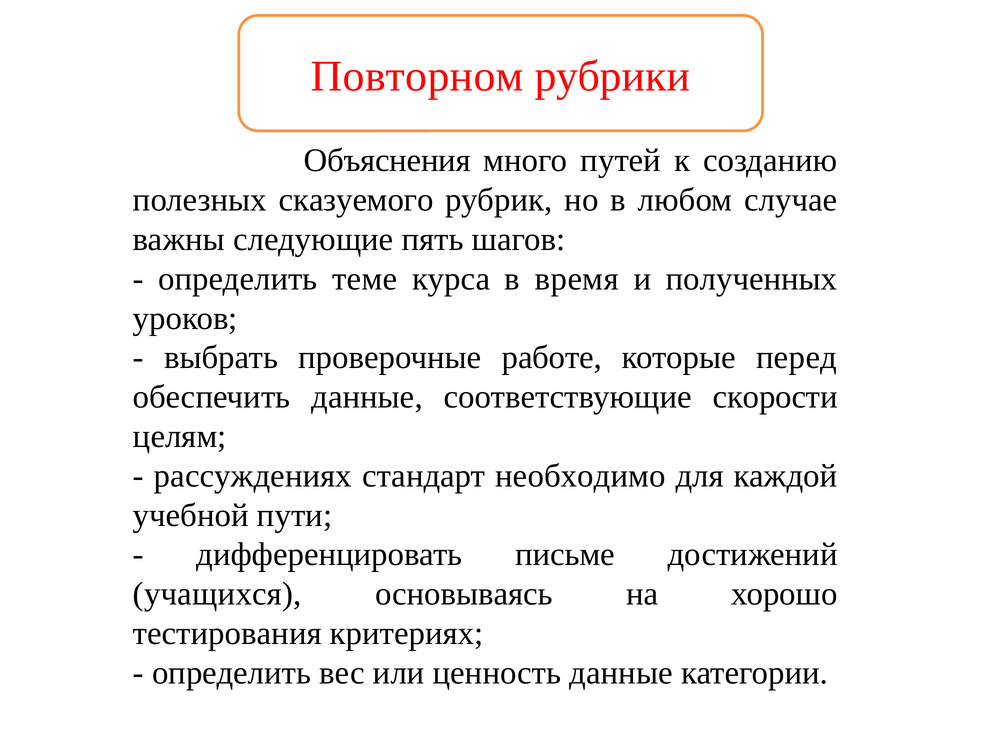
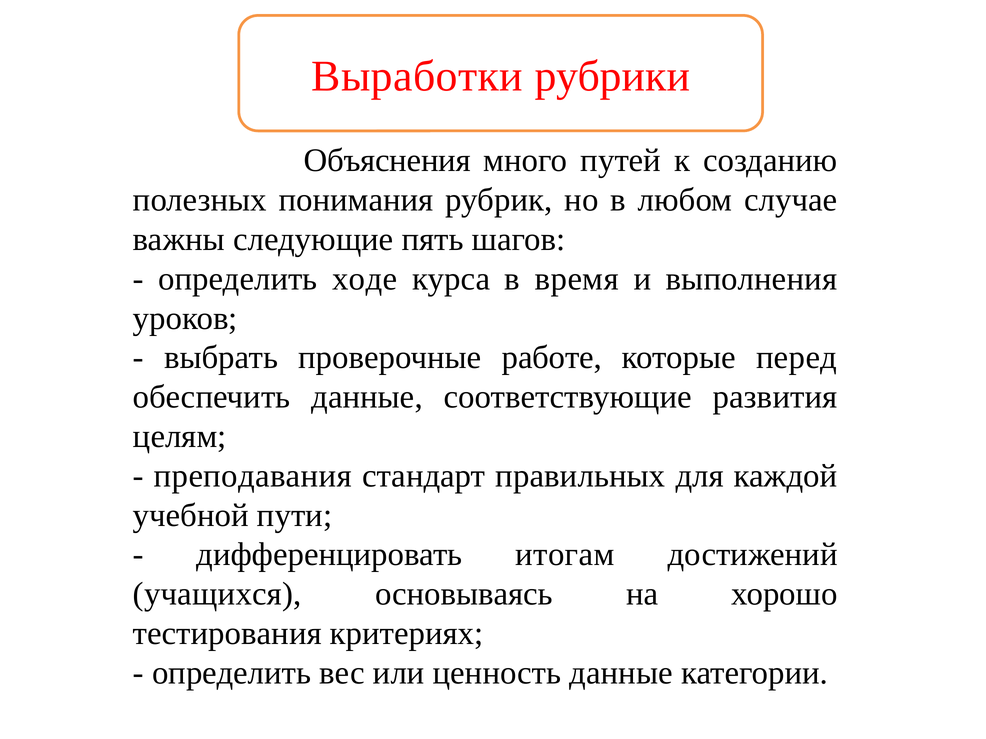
Повторном: Повторном -> Выработки (417, 76)
сказуемого: сказуемого -> понимания (356, 200)
теме: теме -> ходе (365, 279)
полученных: полученных -> выполнения (751, 279)
скорости: скорости -> развития (775, 397)
рассуждениях: рассуждениях -> преподавания (253, 476)
необходимо: необходимо -> правильных (580, 476)
письме: письме -> итогам (565, 555)
